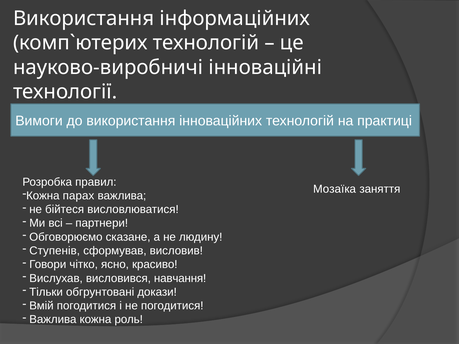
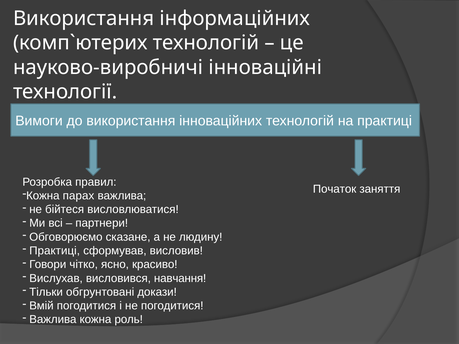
Мозаїка: Мозаїка -> Початок (335, 189)
Ступенів: Ступенів -> Практиці (55, 251)
